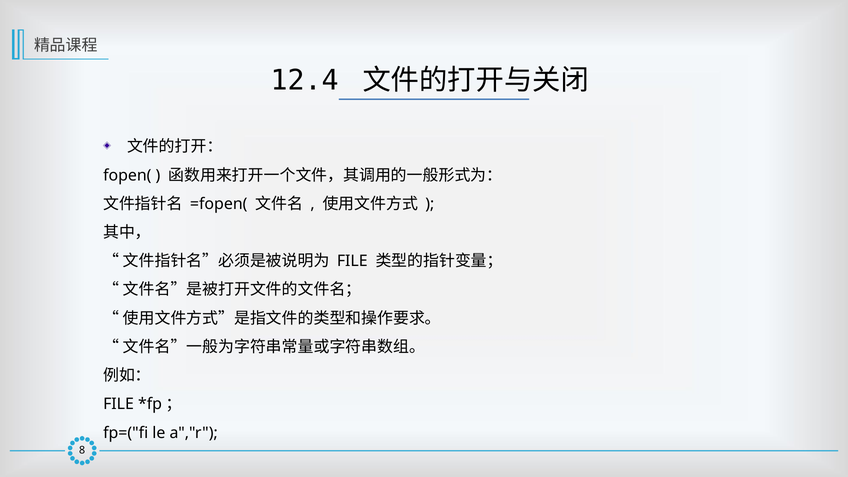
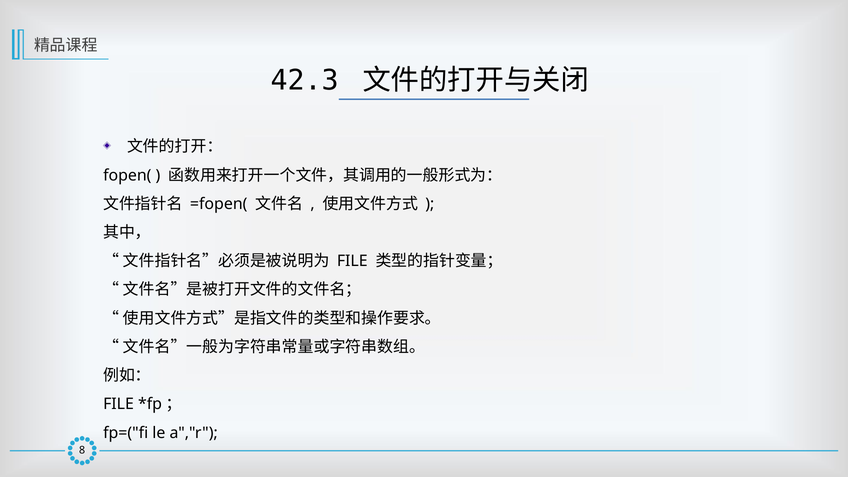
12.4: 12.4 -> 42.3 (305, 81)
